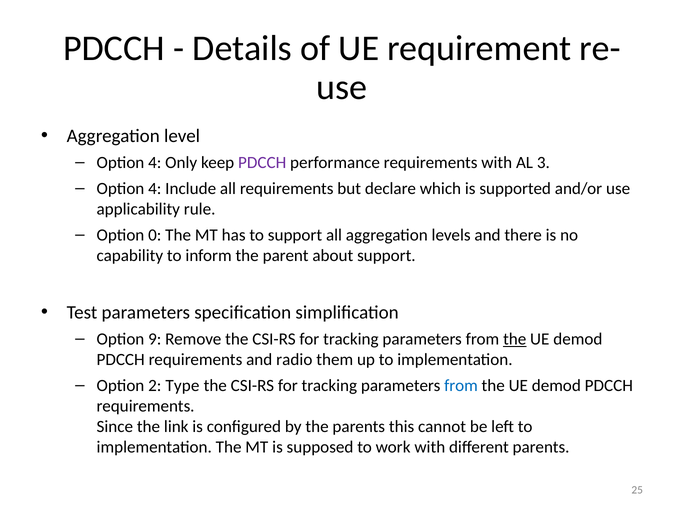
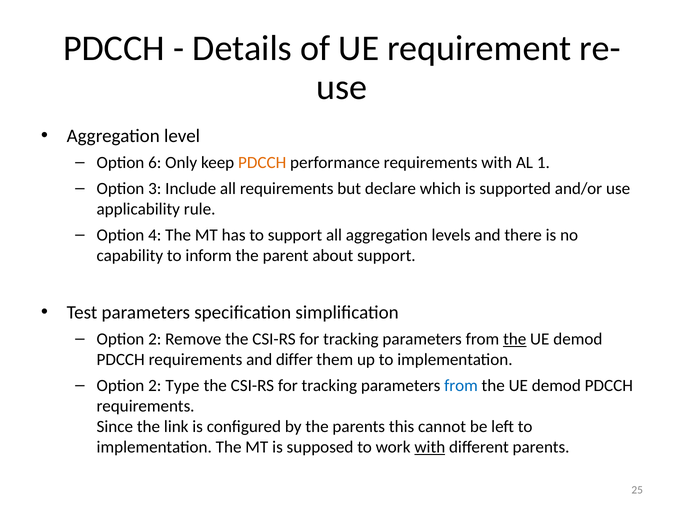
4: 4 -> 6 (155, 163)
PDCCH colour: purple -> orange (262, 163)
3: 3 -> 1 (543, 163)
4: 4 -> 3 (155, 189)
0: 0 -> 4 (155, 235)
9: 9 -> 2 (155, 339)
radio: radio -> differ (294, 360)
with underline: none -> present (430, 447)
